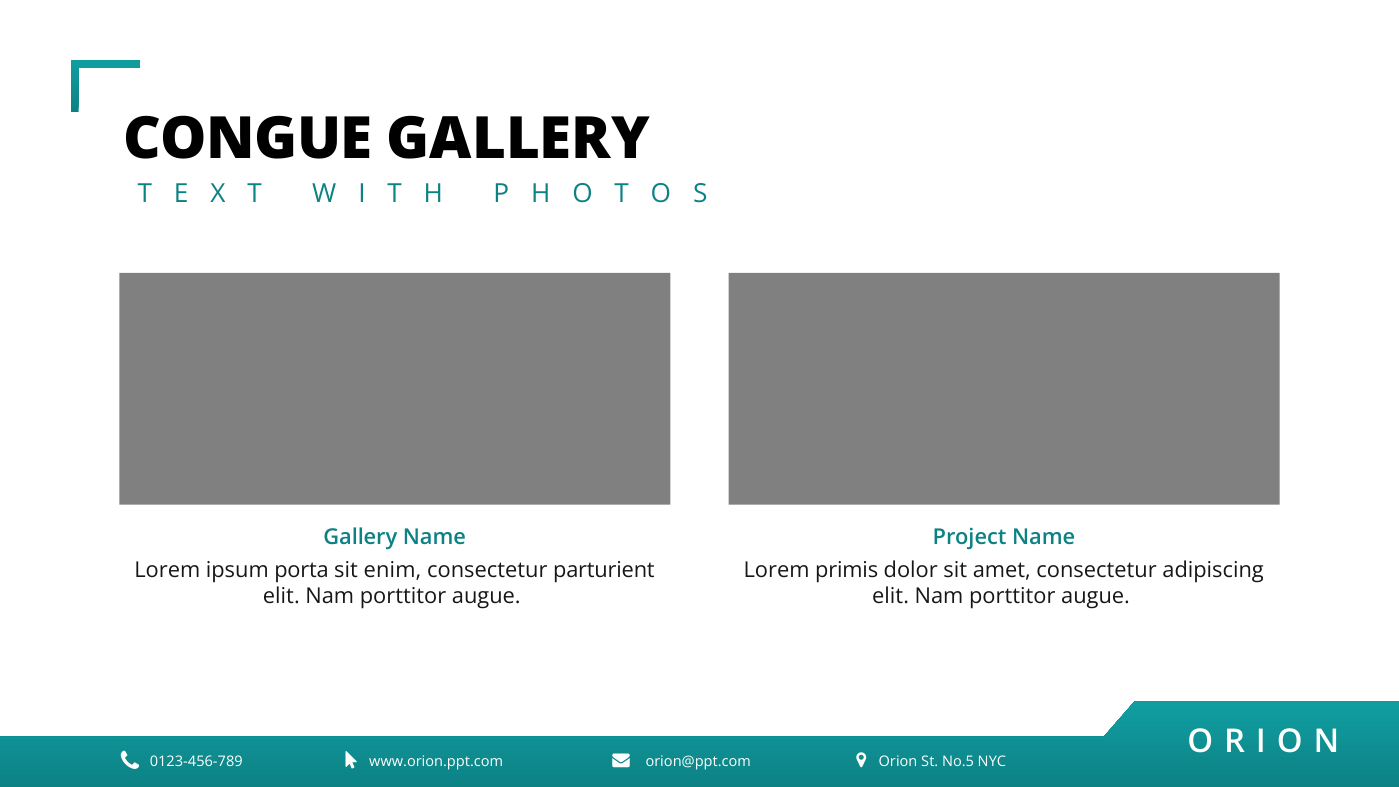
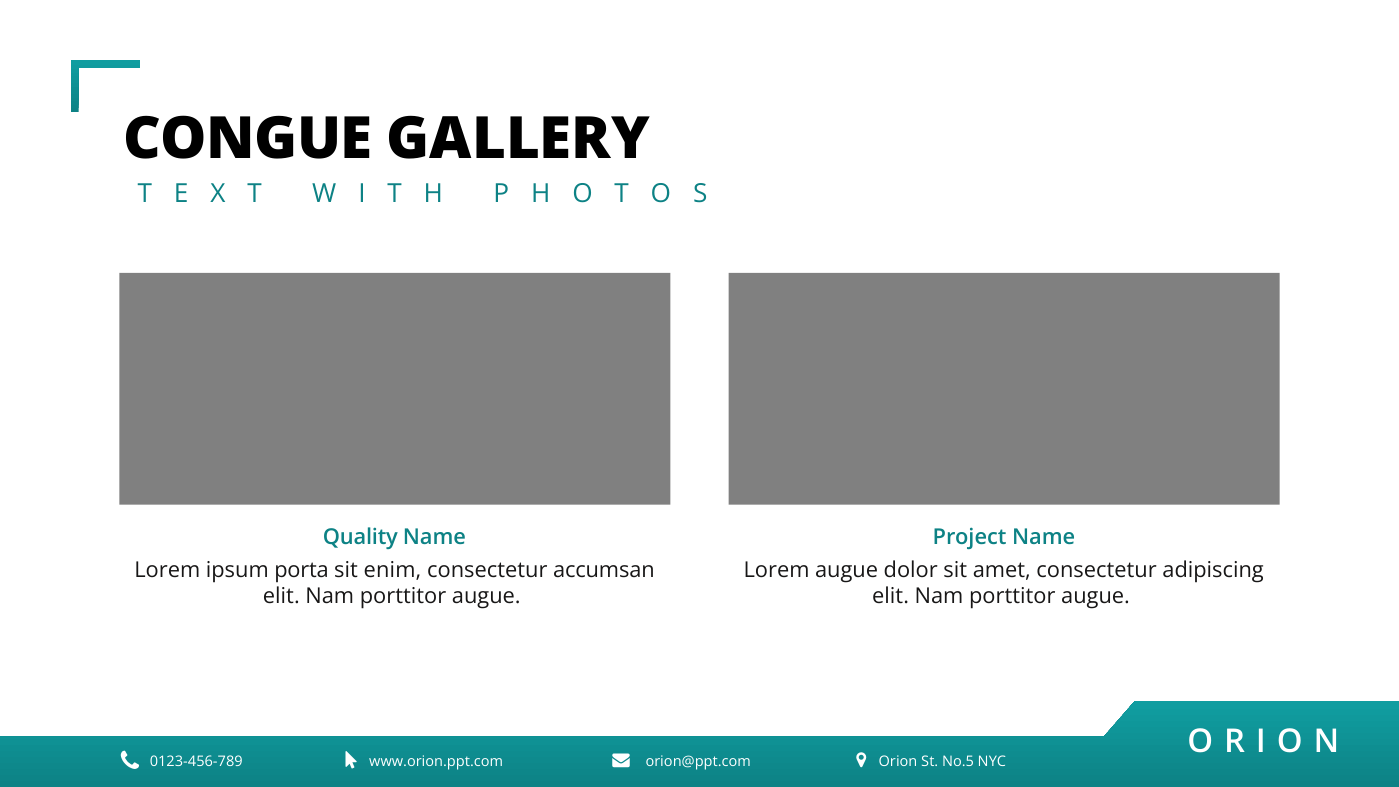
Gallery: Gallery -> Quality (360, 537)
parturient: parturient -> accumsan (604, 570)
Lorem primis: primis -> augue (847, 570)
